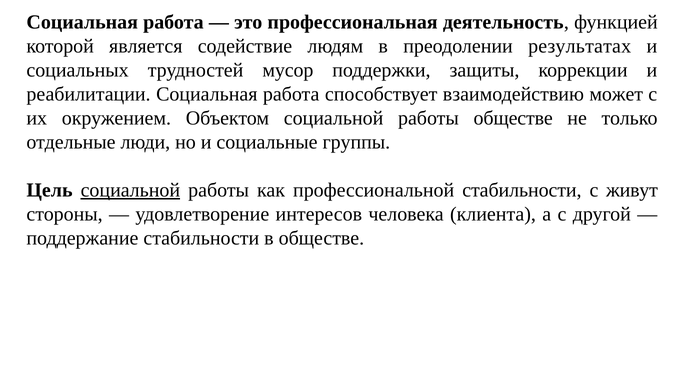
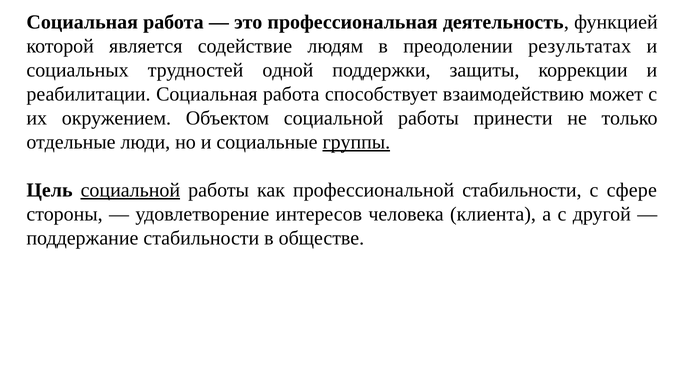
мусор: мусор -> одной (288, 70)
работы обществе: обществе -> принести (513, 118)
группы underline: none -> present (356, 142)
живут: живут -> сфере (632, 190)
